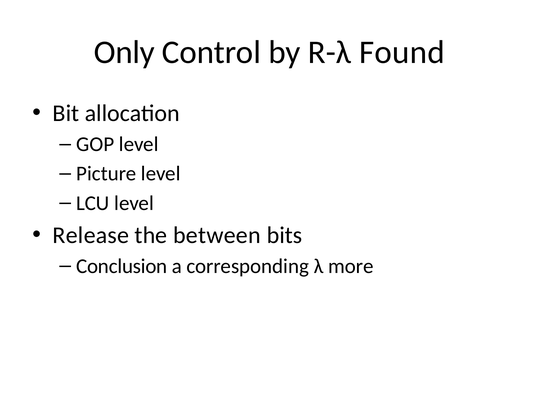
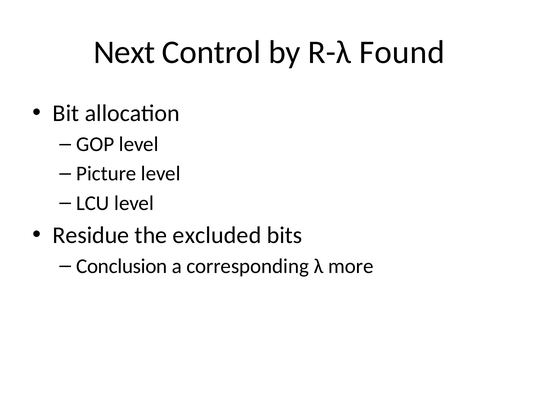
Only: Only -> Next (124, 52)
Release: Release -> Residue (91, 235)
between: between -> excluded (217, 235)
